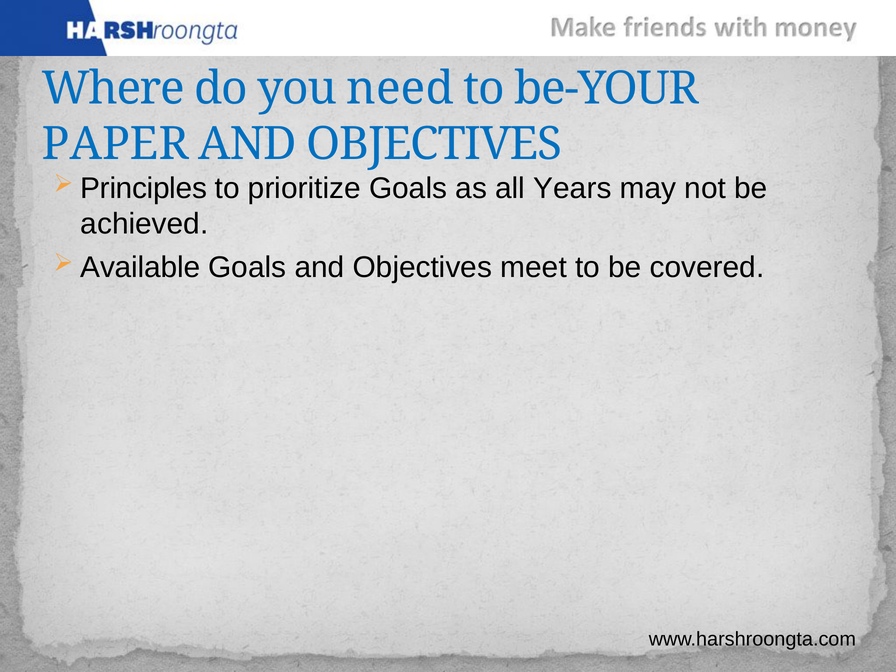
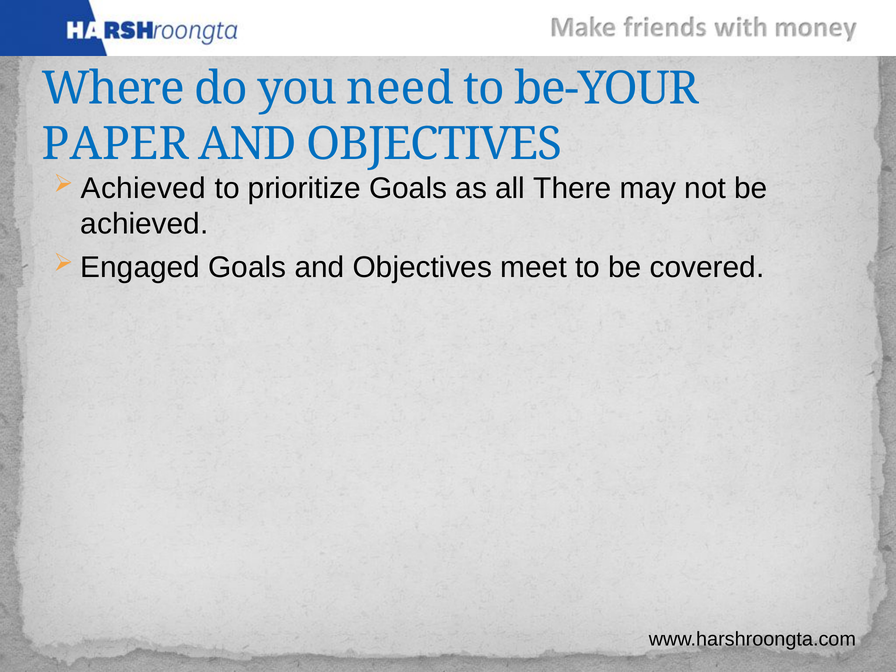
Principles: Principles -> Achieved (143, 188)
Years: Years -> There (572, 188)
Available: Available -> Engaged (140, 267)
